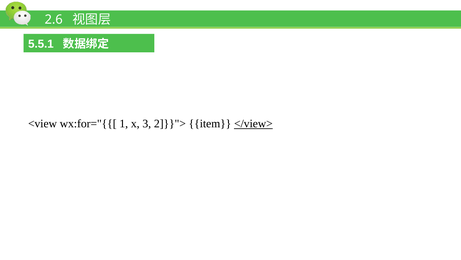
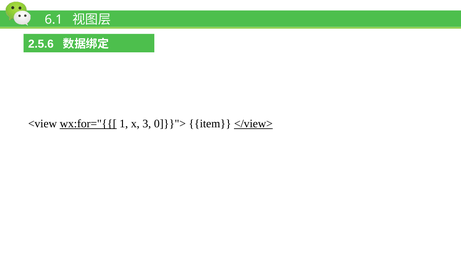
2.6: 2.6 -> 6.1 (54, 19)
5.5.1: 5.5.1 -> 2.5.6 (41, 44)
wx:for="{{[ underline: none -> present (88, 123)
2]}}">: 2]}}"> -> 0]}}"> (170, 123)
